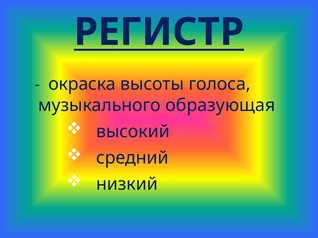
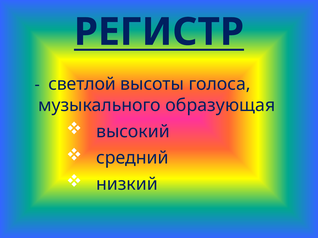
окраска: окраска -> светлой (82, 84)
